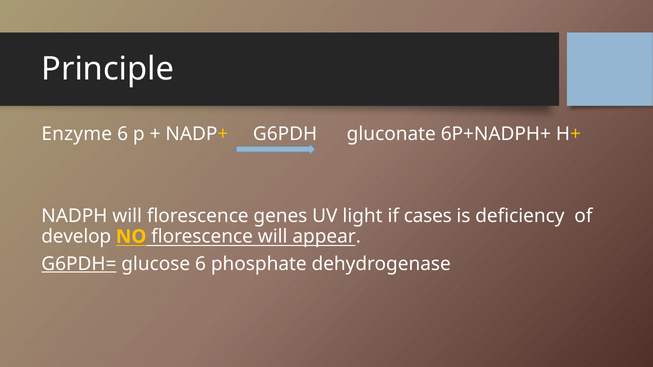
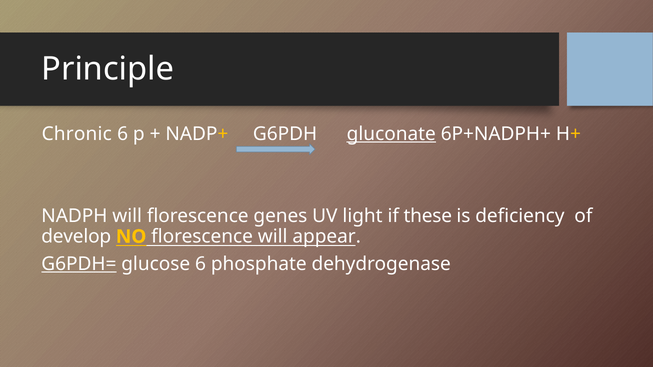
Enzyme: Enzyme -> Chronic (77, 134)
gluconate underline: none -> present (391, 134)
cases: cases -> these (428, 216)
